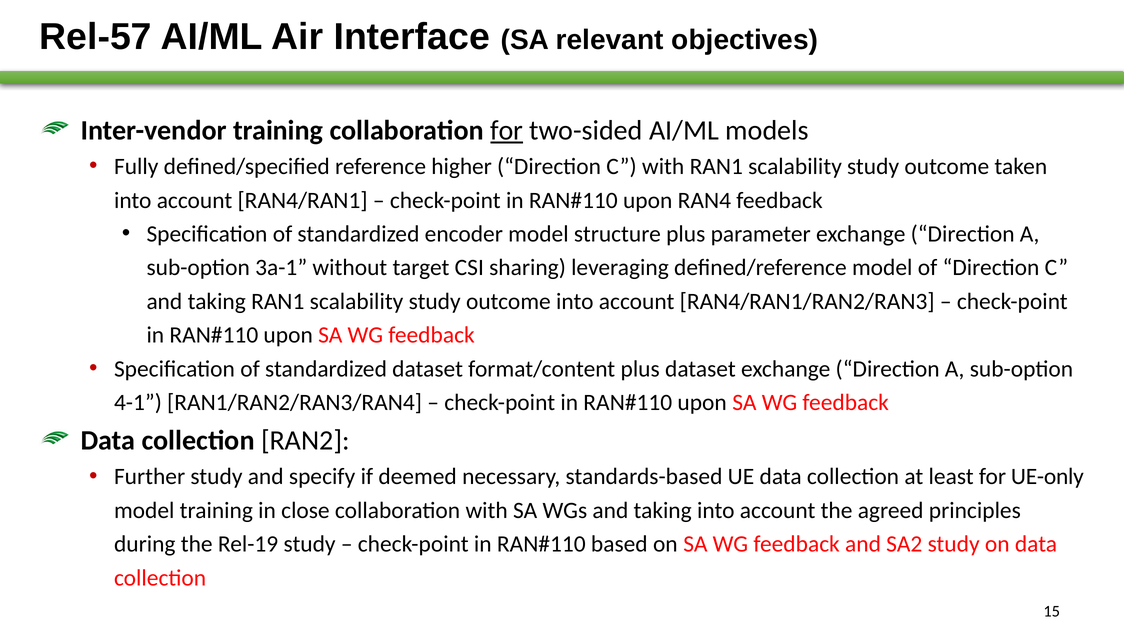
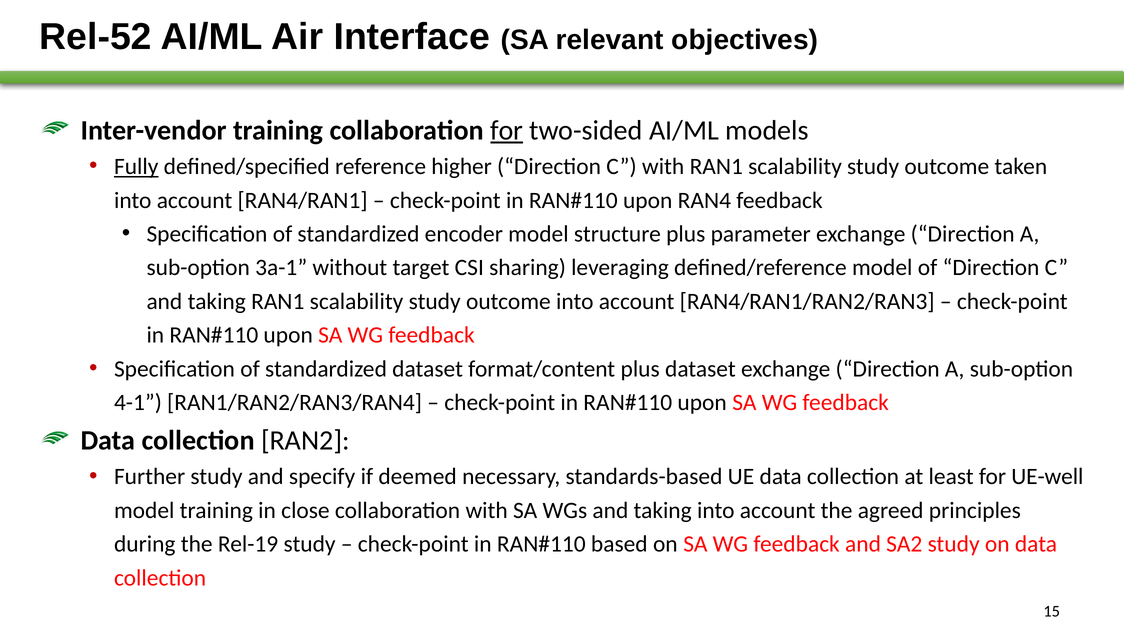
Rel-57: Rel-57 -> Rel-52 (96, 37)
Fully underline: none -> present (136, 167)
UE-only: UE-only -> UE-well (1047, 477)
